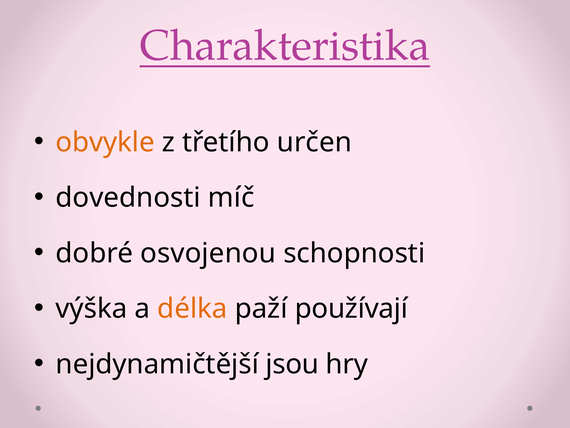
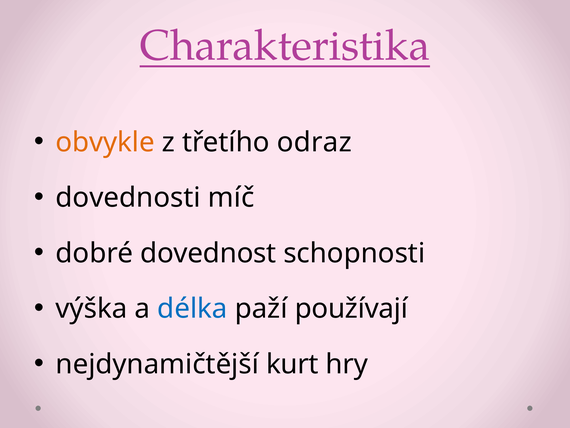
určen: určen -> odraz (314, 142)
osvojenou: osvojenou -> dovednost (208, 253)
délka colour: orange -> blue (192, 308)
jsou: jsou -> kurt (292, 364)
